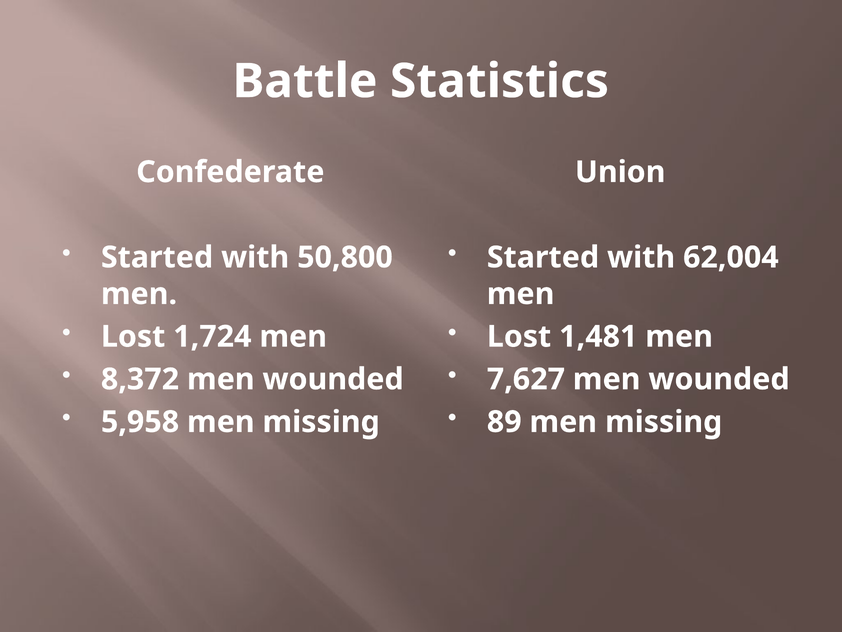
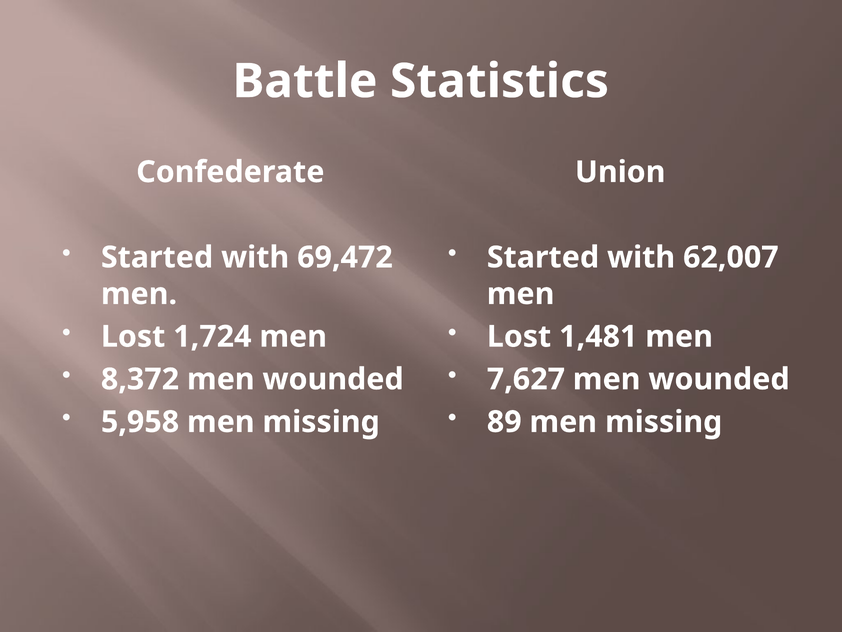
50,800: 50,800 -> 69,472 (345, 257)
62,004: 62,004 -> 62,007 (731, 257)
